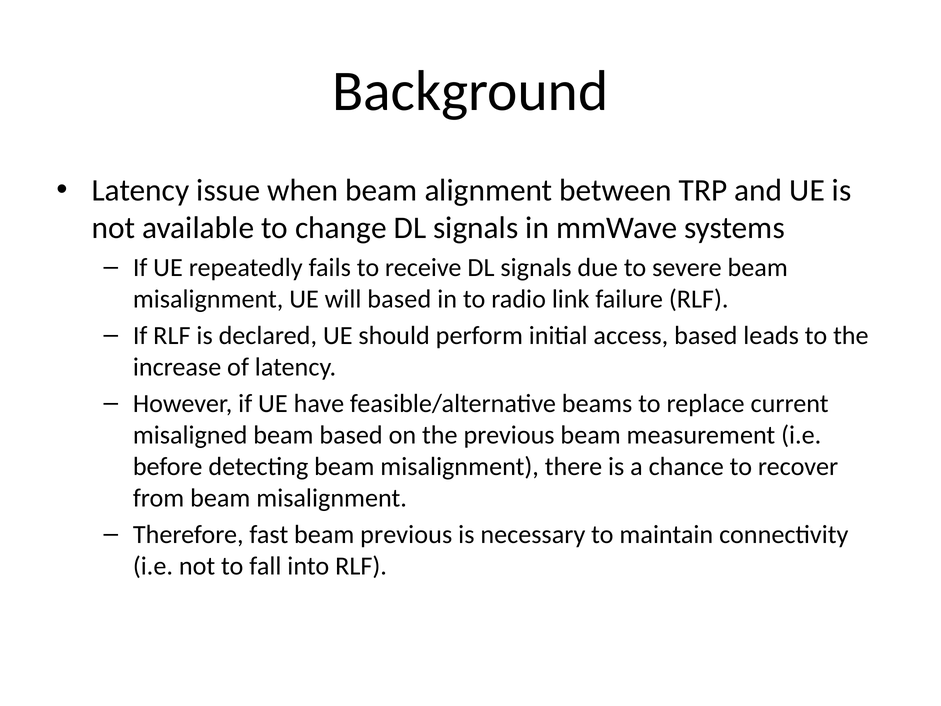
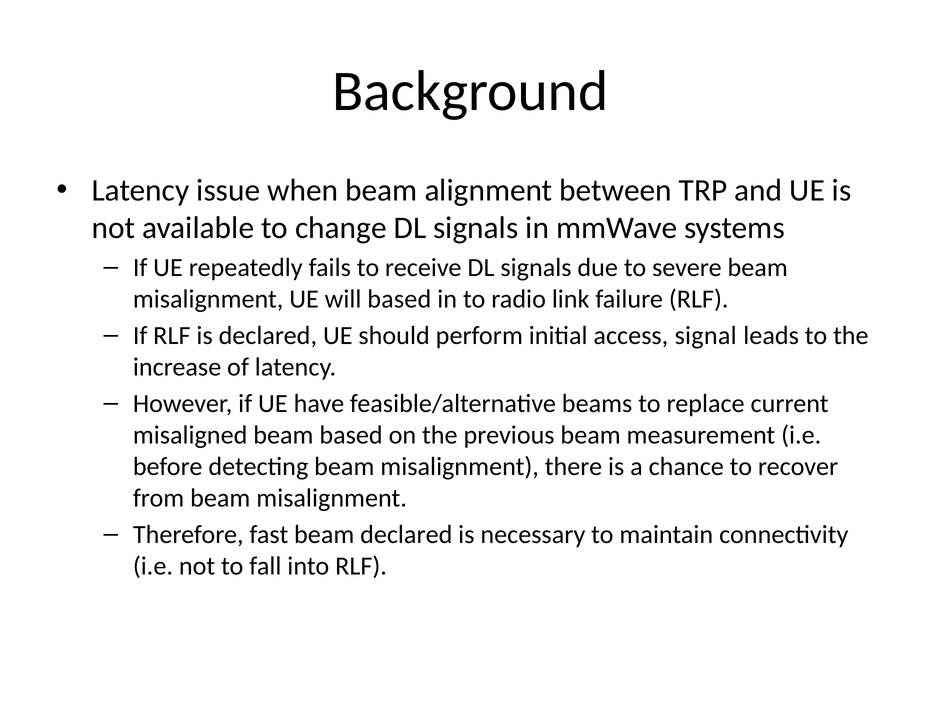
access based: based -> signal (706, 336)
beam previous: previous -> declared (406, 534)
